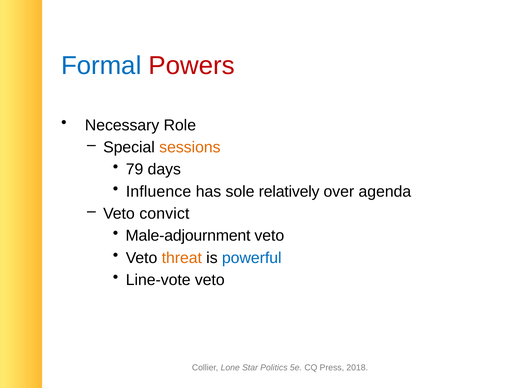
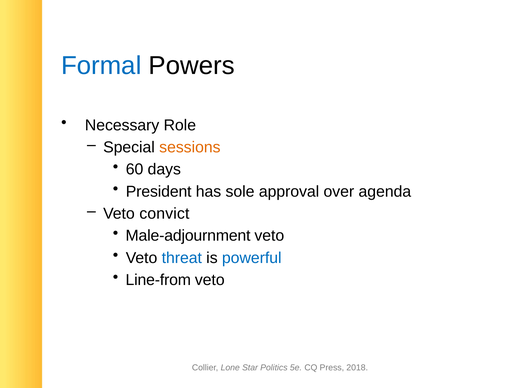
Powers colour: red -> black (192, 66)
79: 79 -> 60 (135, 169)
Influence: Influence -> President (159, 191)
relatively: relatively -> approval (289, 191)
threat colour: orange -> blue (182, 258)
Line-vote: Line-vote -> Line-from (158, 280)
